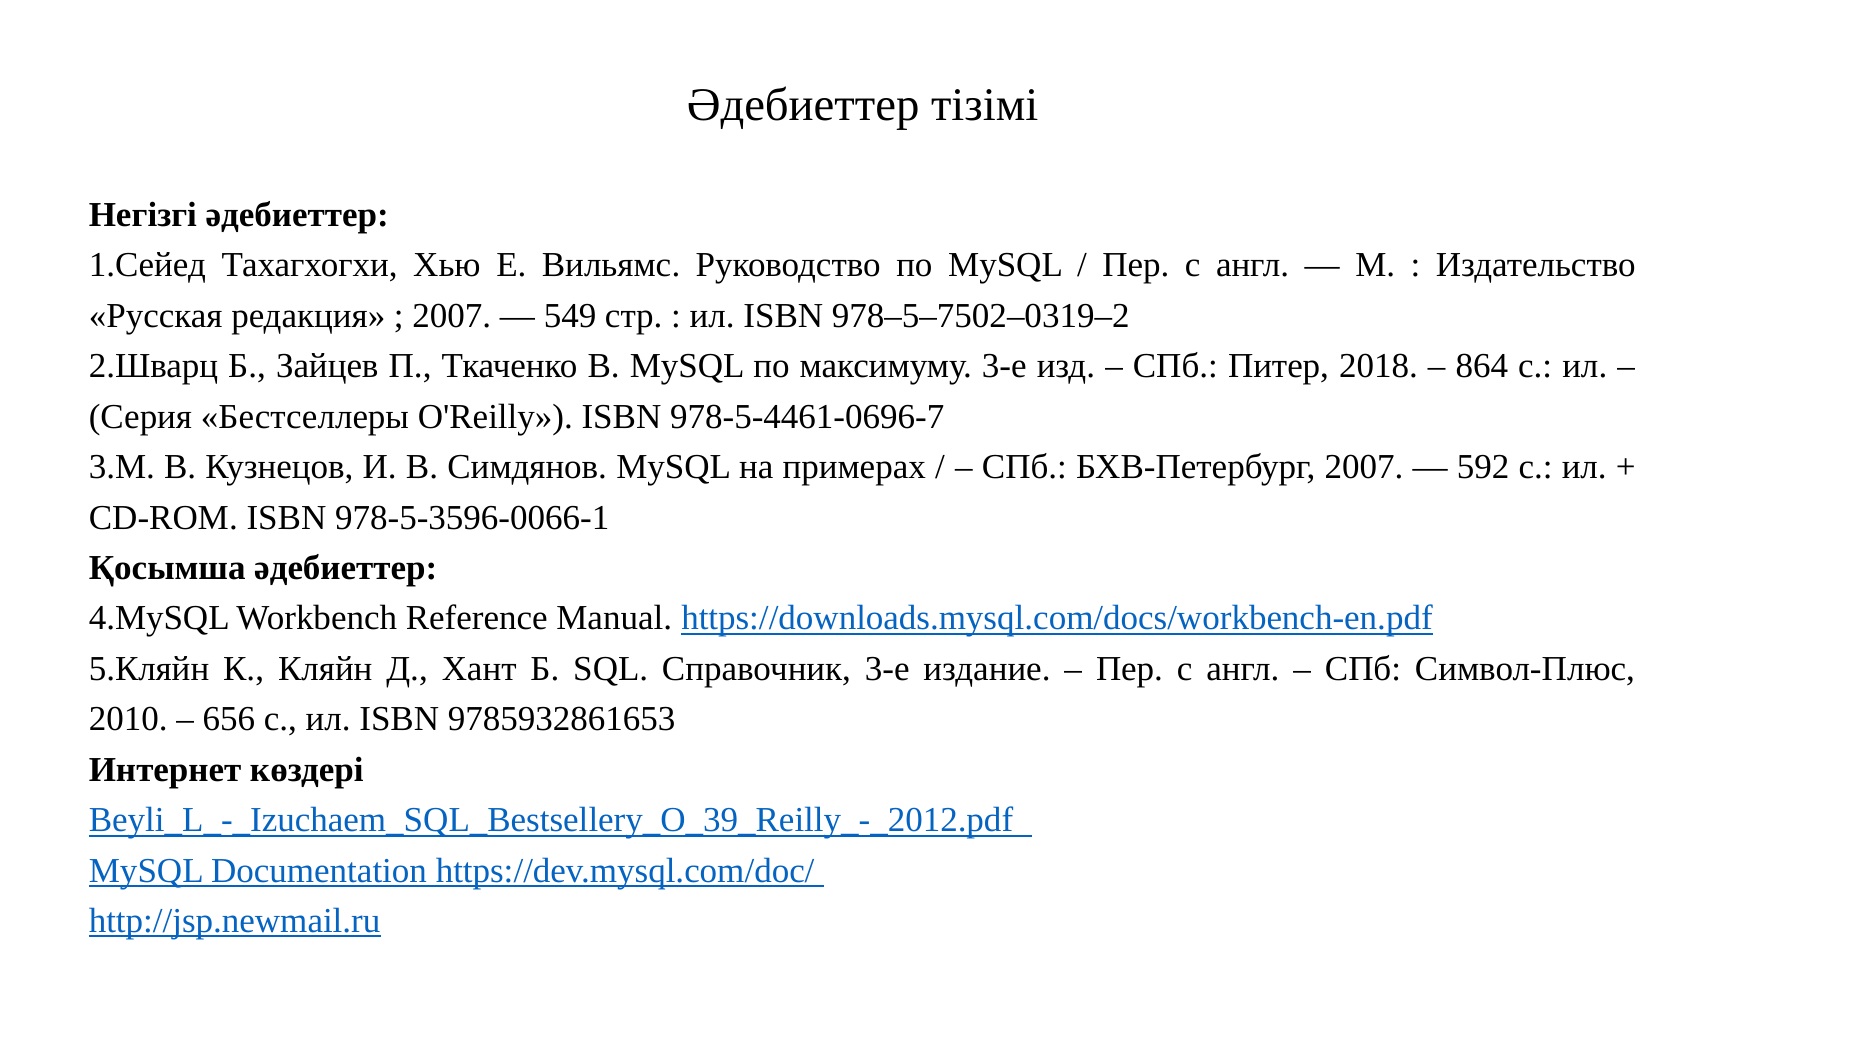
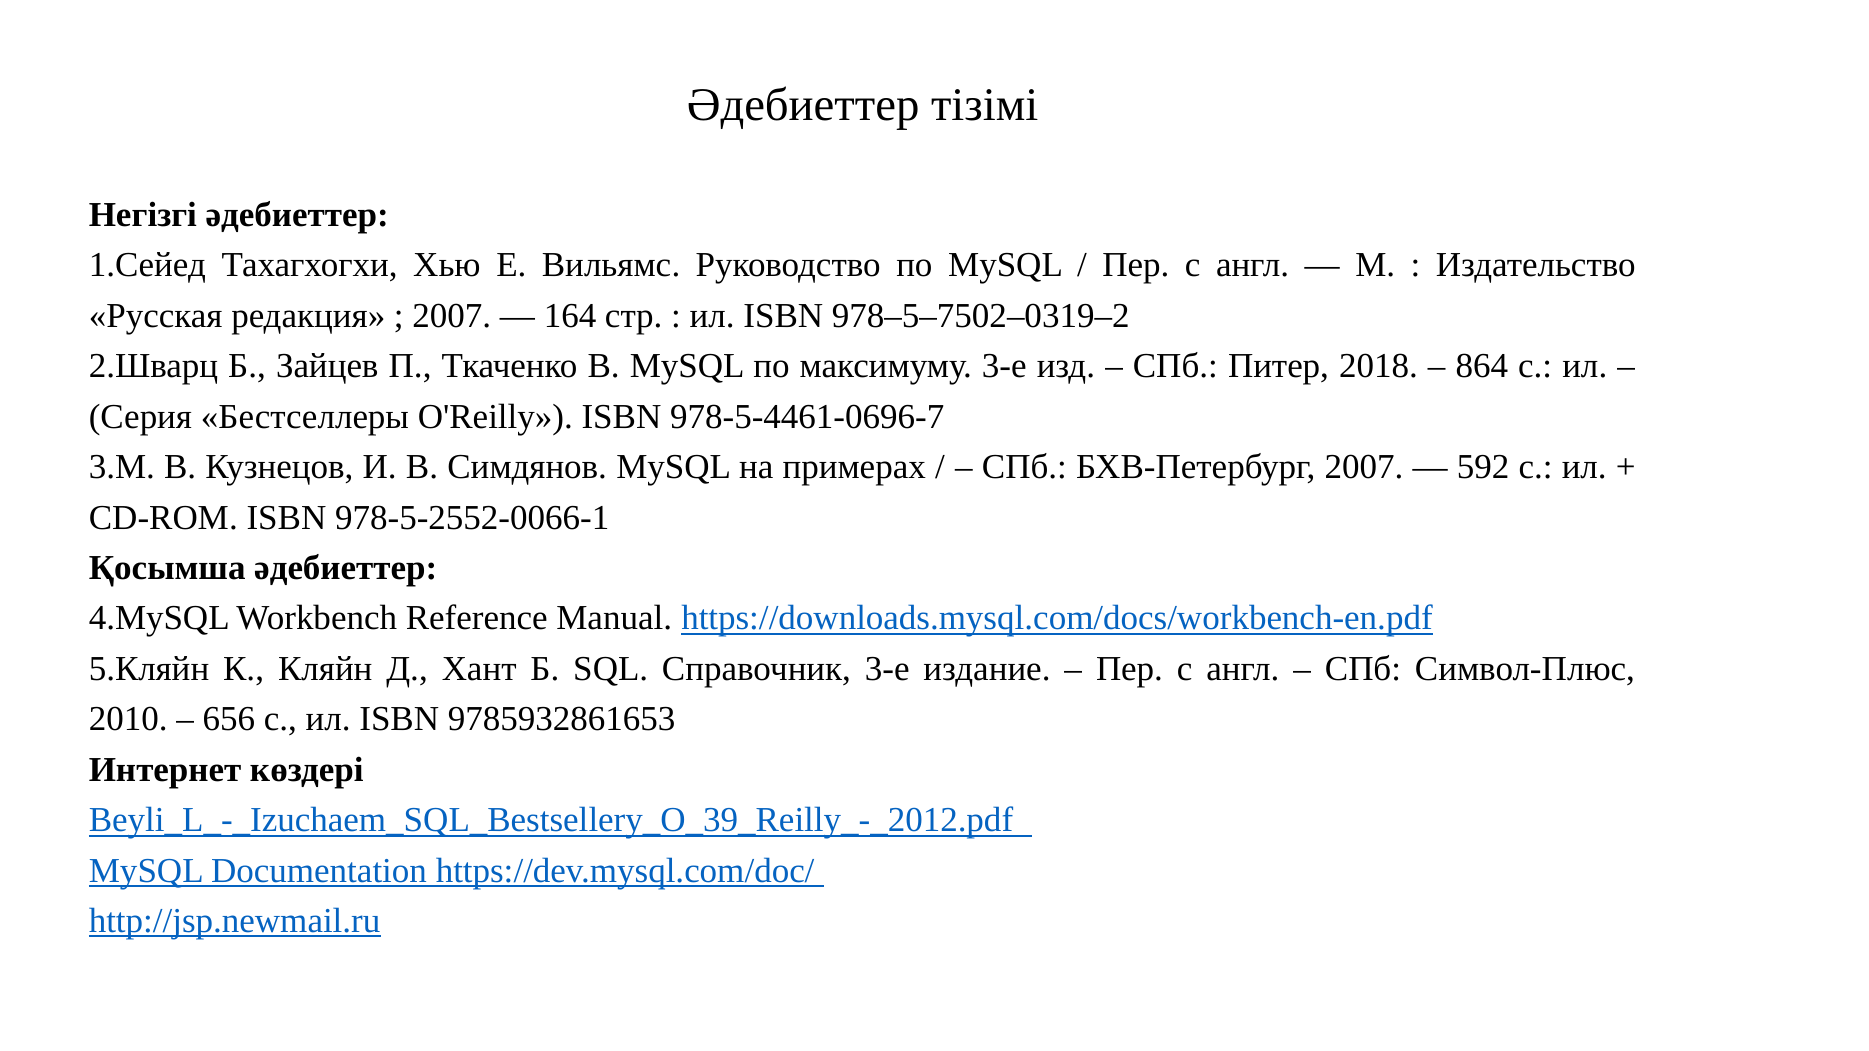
549: 549 -> 164 (570, 316)
978-5-3596-0066-1: 978-5-3596-0066-1 -> 978-5-2552-0066-1 (472, 518)
